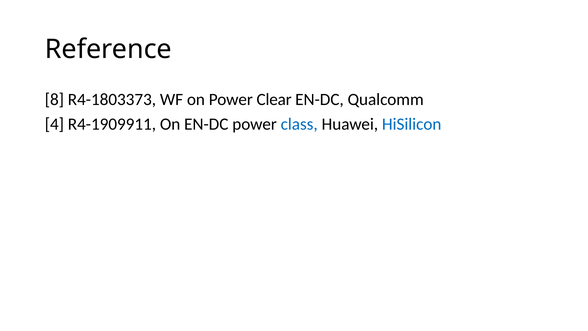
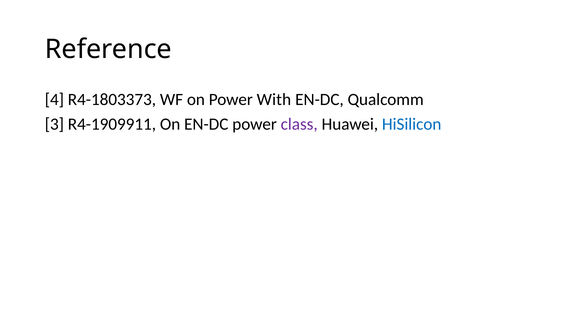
8: 8 -> 4 (54, 99)
Clear: Clear -> With (274, 99)
4: 4 -> 3 (54, 124)
class colour: blue -> purple (299, 124)
